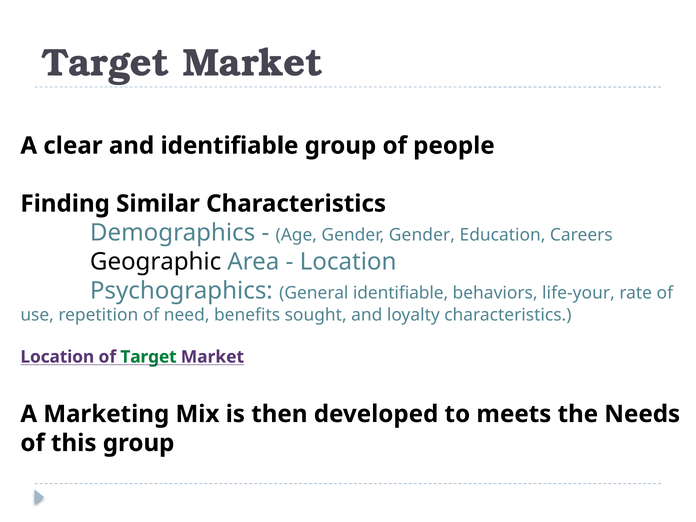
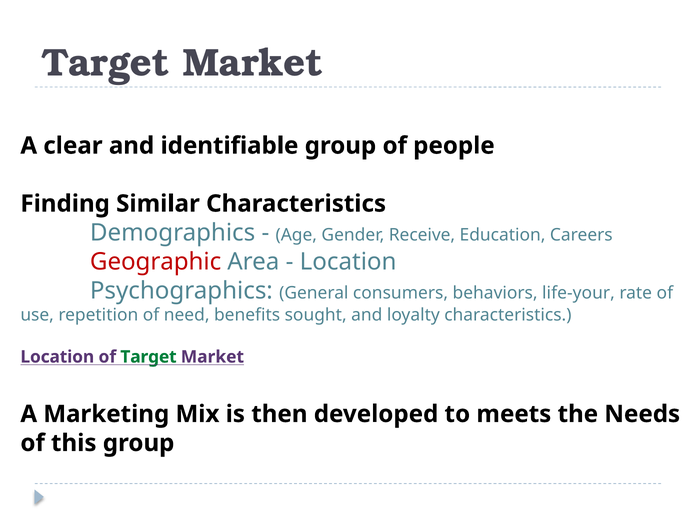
Gender Gender: Gender -> Receive (422, 235)
Geographic colour: black -> red (156, 262)
General identifiable: identifiable -> consumers (401, 293)
